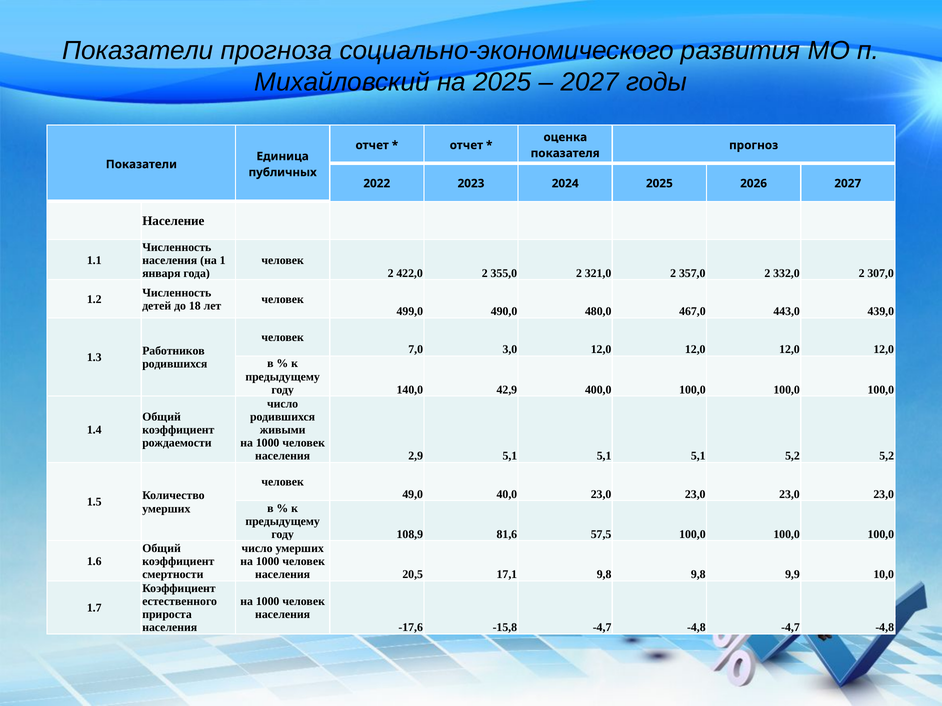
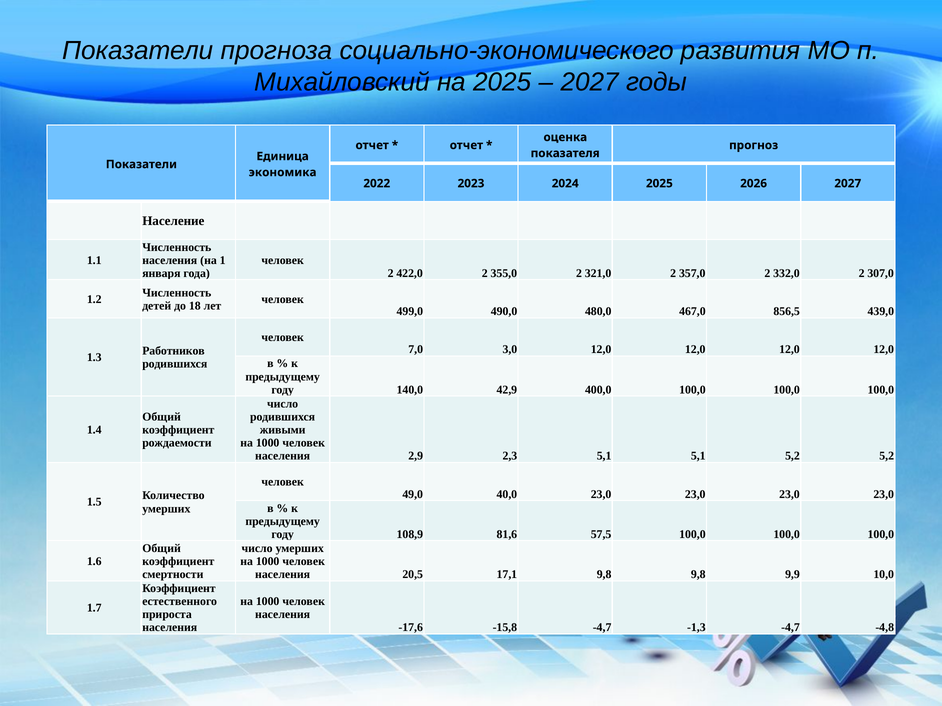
публичных: публичных -> экономика (283, 172)
443,0: 443,0 -> 856,5 (787, 312)
2,9 5,1: 5,1 -> 2,3 (510, 456)
-15,8 -4,7 -4,8: -4,8 -> -1,3 (696, 628)
